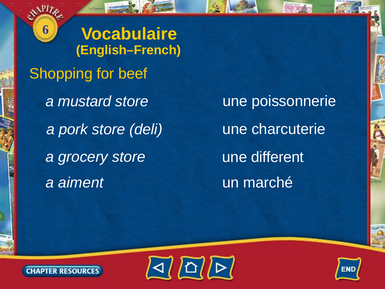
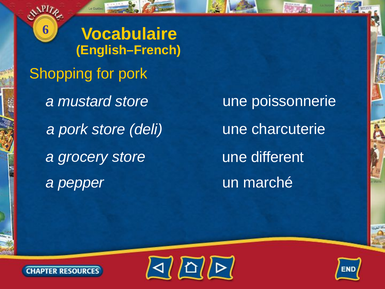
for beef: beef -> pork (133, 74)
aiment: aiment -> pepper (81, 183)
